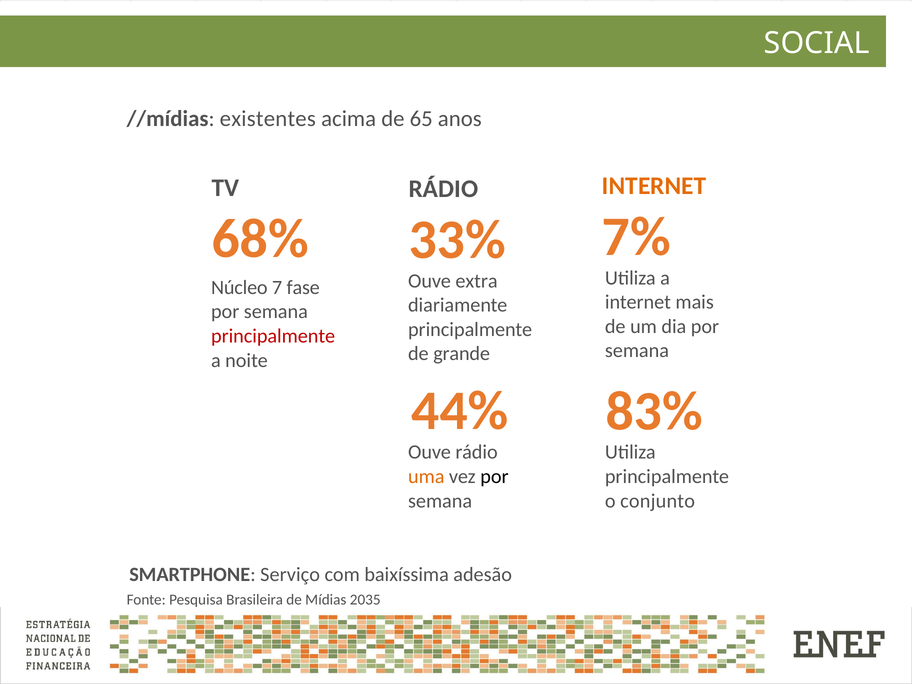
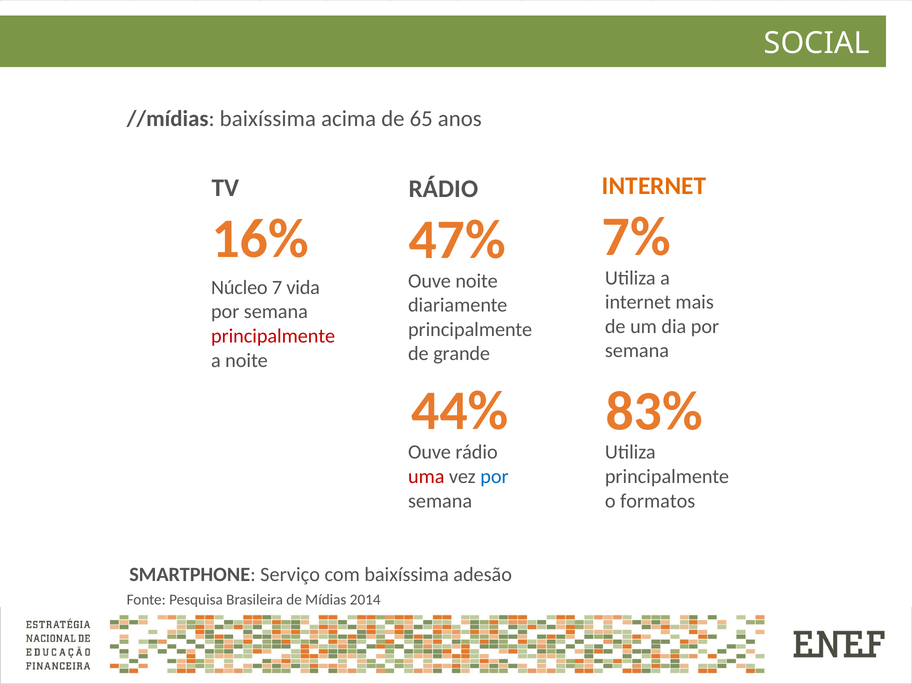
//mídias existentes: existentes -> baixíssima (268, 119)
68%: 68% -> 16% (260, 239)
33%: 33% -> 47% (457, 240)
Ouve extra: extra -> noite (477, 281)
fase: fase -> vida (303, 287)
uma colour: orange -> red (426, 477)
por colour: black -> blue (494, 477)
conjunto: conjunto -> formatos (658, 501)
2035: 2035 -> 2014 (365, 600)
